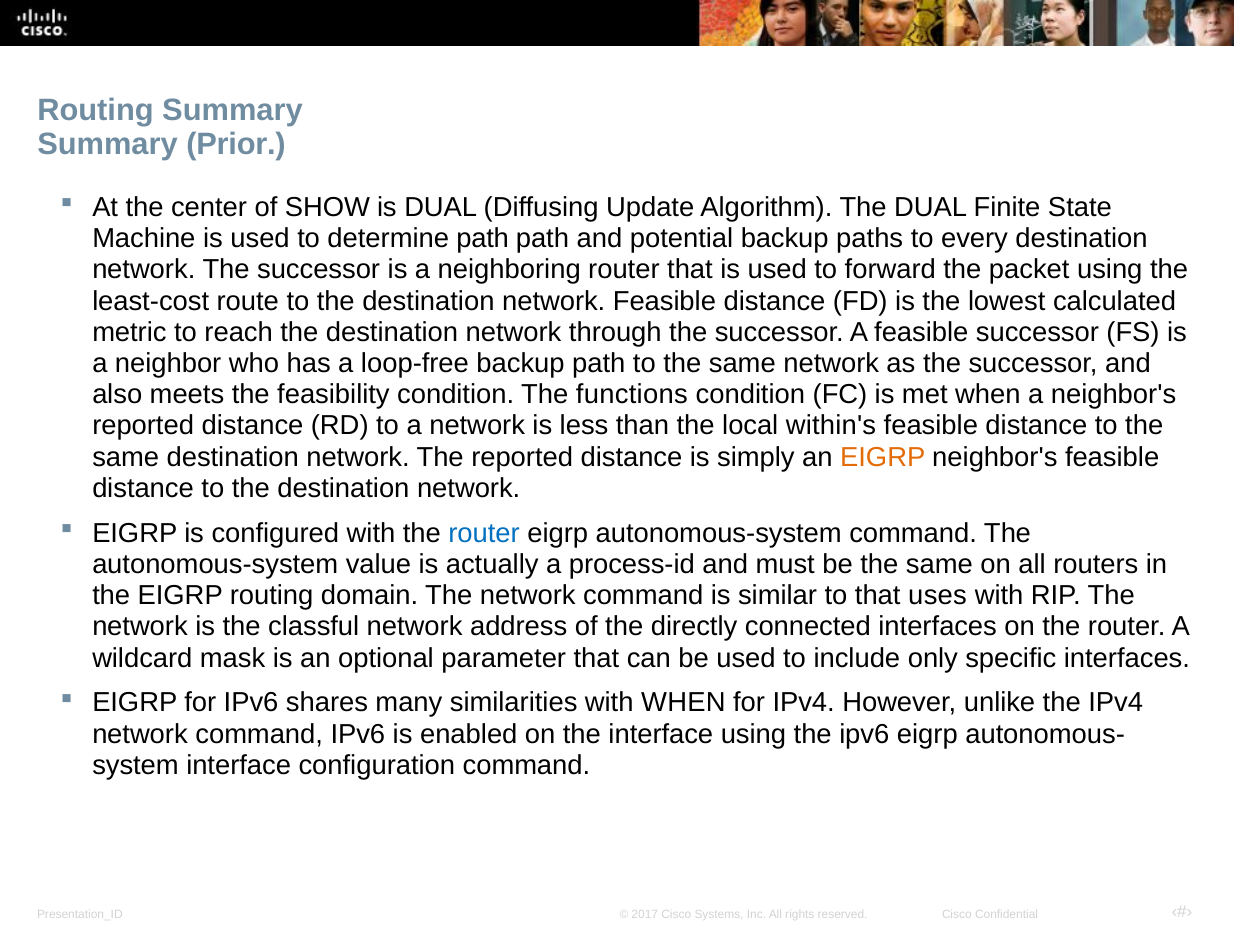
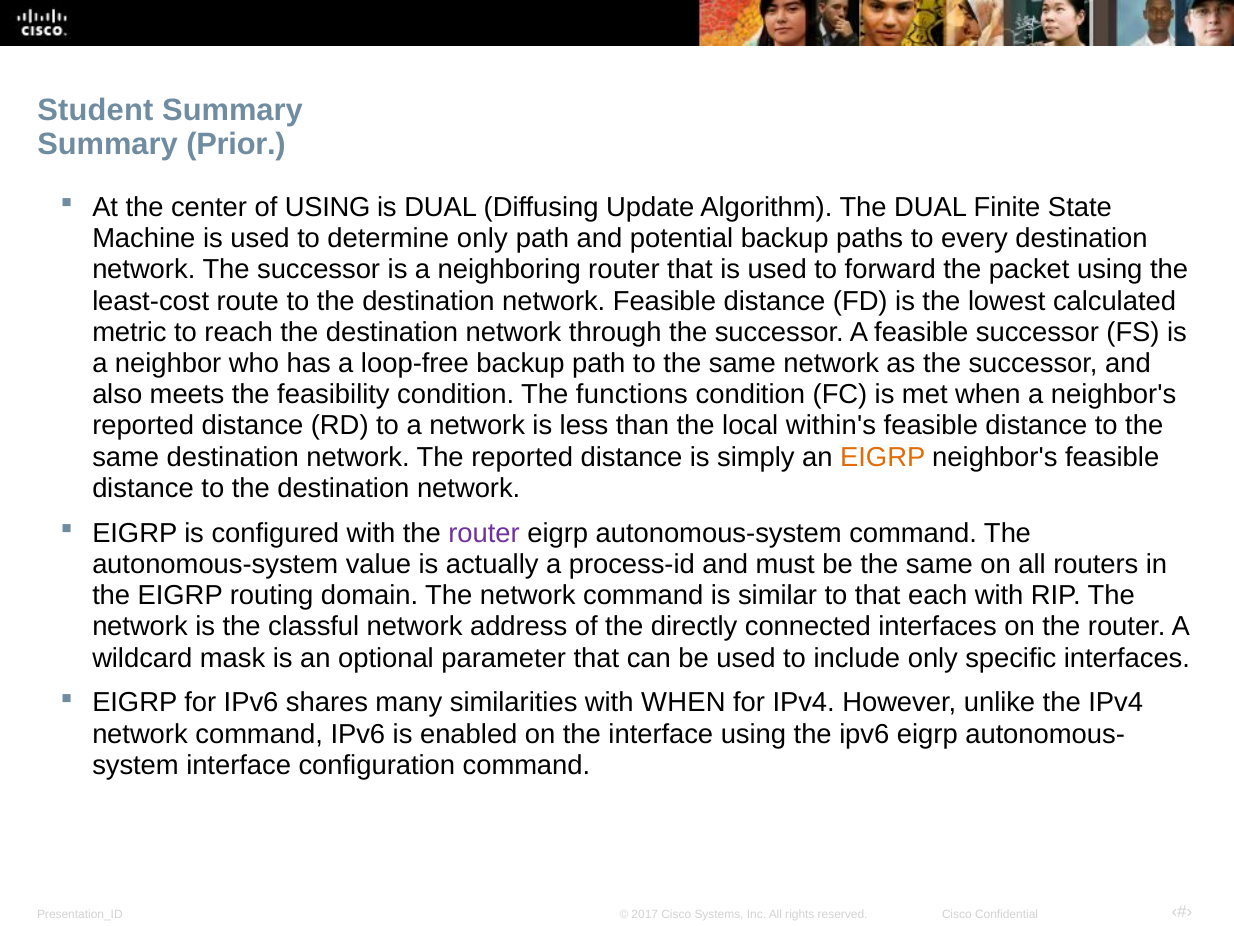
Routing: Routing -> Student (95, 111)
of SHOW: SHOW -> USING (328, 207)
determine path: path -> only (482, 238)
router colour: blue -> purple (484, 533)
uses: uses -> each (938, 595)
